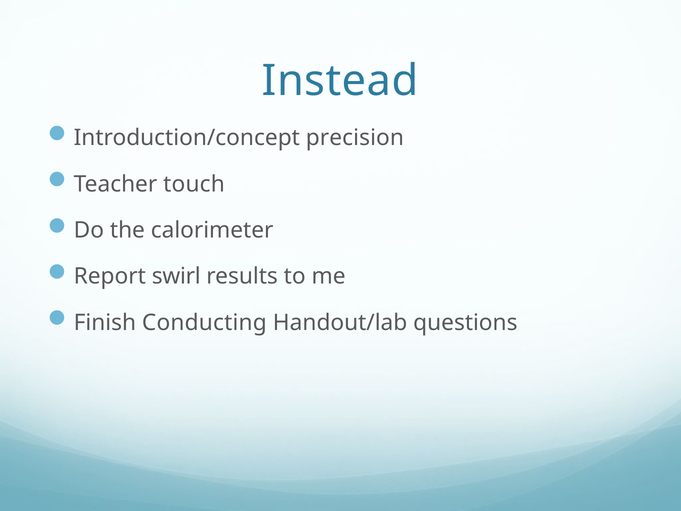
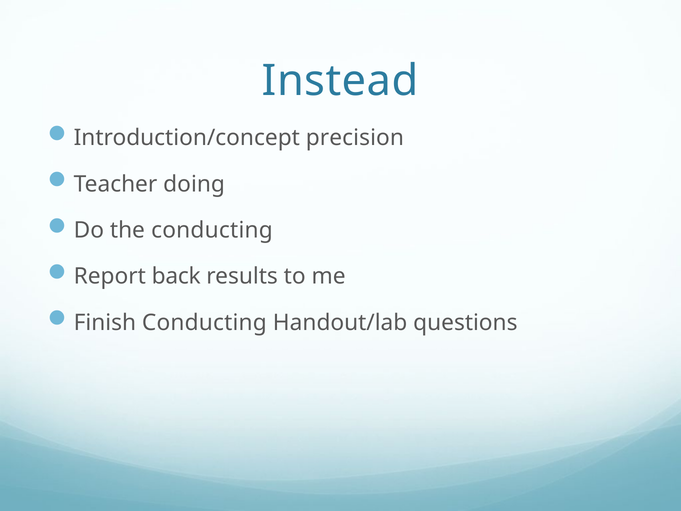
touch: touch -> doing (194, 184)
the calorimeter: calorimeter -> conducting (212, 230)
swirl: swirl -> back (176, 276)
